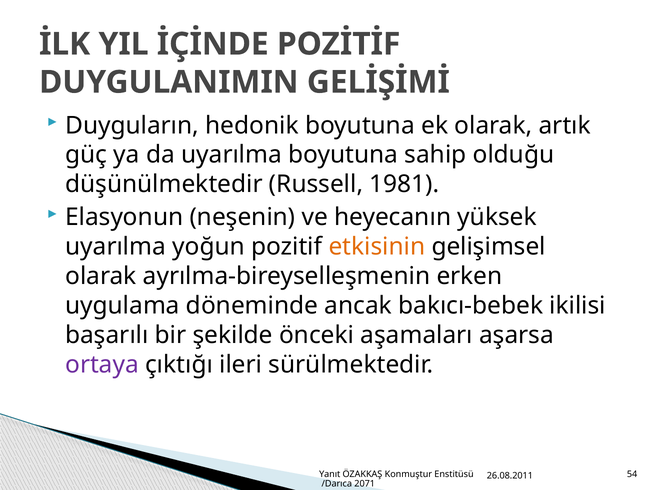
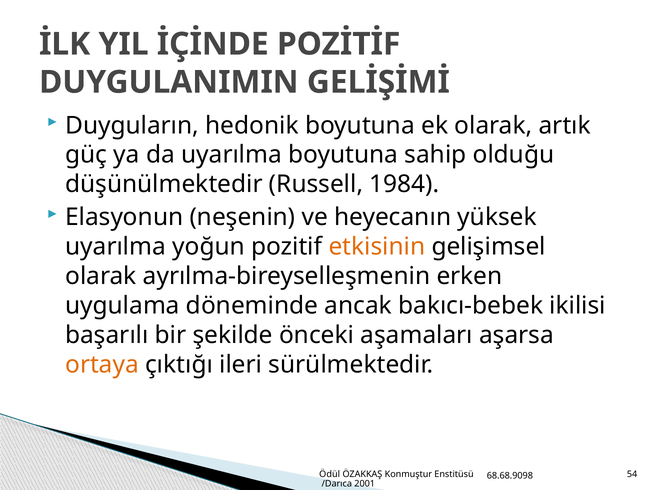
1981: 1981 -> 1984 (404, 184)
ortaya colour: purple -> orange (102, 364)
Yanıt: Yanıt -> Ödül (330, 474)
26.08.2011: 26.08.2011 -> 68.68.9098 (510, 476)
2071: 2071 -> 2001 (365, 483)
